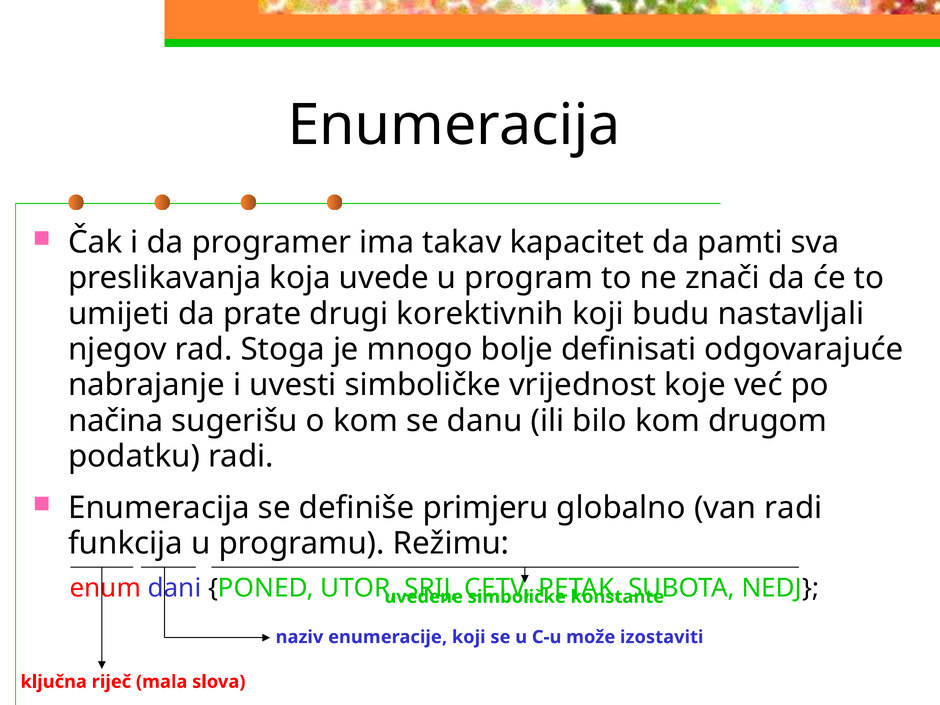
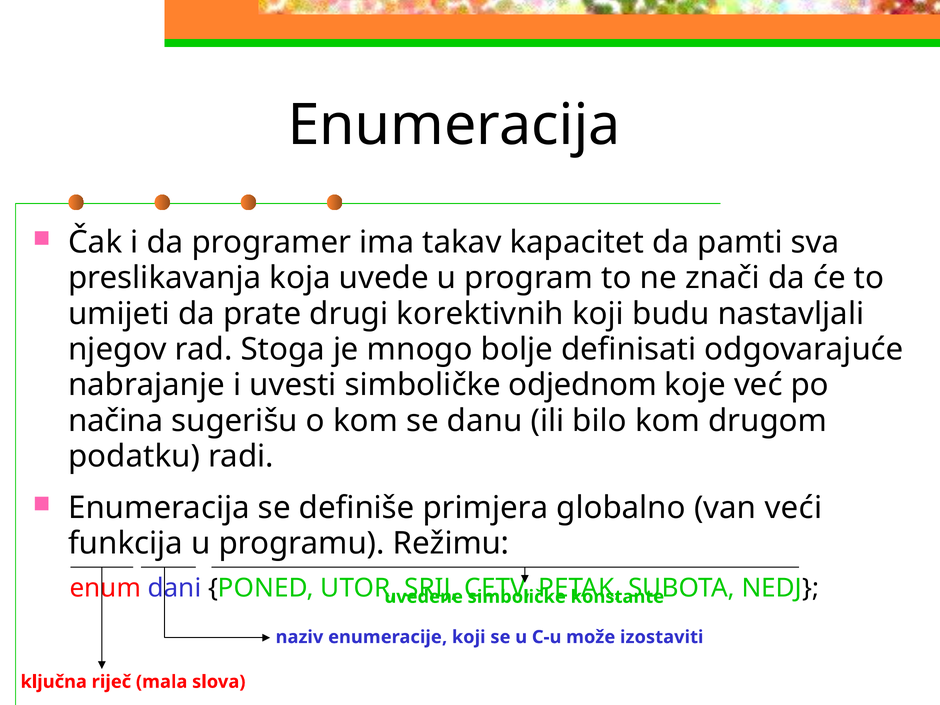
vrijednost: vrijednost -> odjednom (583, 385)
primjeru: primjeru -> primjera (485, 508)
van radi: radi -> veći (793, 508)
